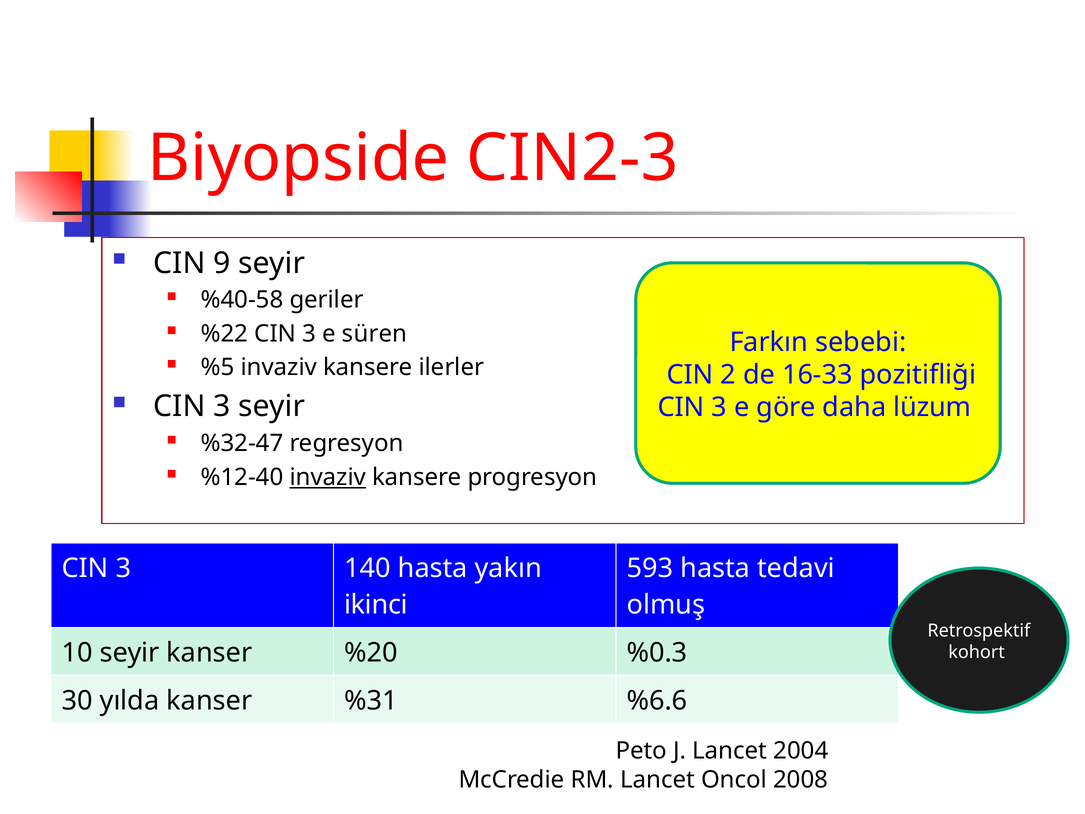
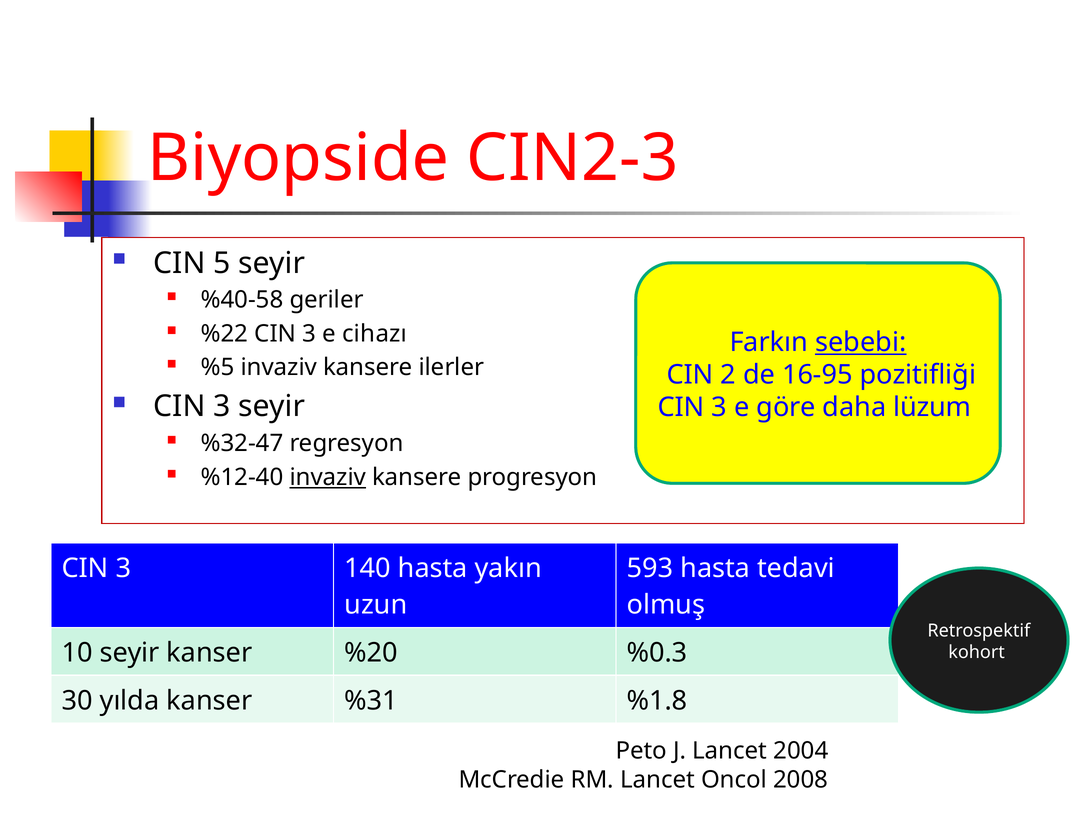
9: 9 -> 5 (222, 263)
süren: süren -> cihazı (375, 334)
sebebi underline: none -> present (861, 342)
16-33: 16-33 -> 16-95 (817, 375)
ikinci: ikinci -> uzun (376, 605)
%6.6: %6.6 -> %1.8 (657, 700)
